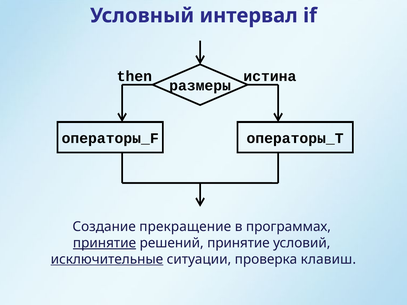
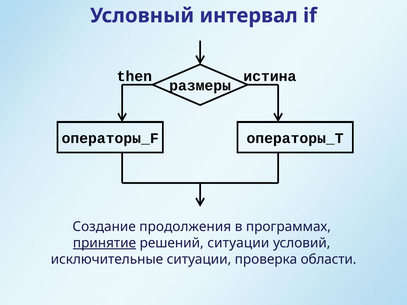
прекращение: прекращение -> продолжения (185, 227)
решений принятие: принятие -> ситуации (238, 243)
исключительные underline: present -> none (107, 259)
клавиш: клавиш -> области (328, 259)
